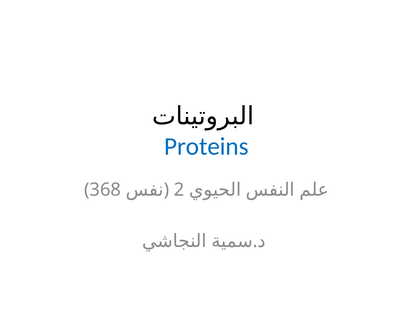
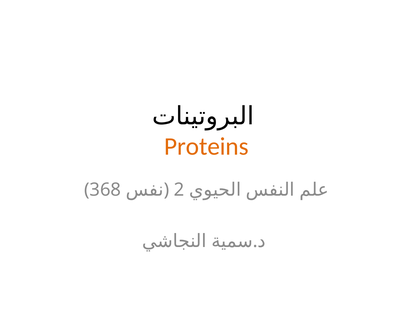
Proteins colour: blue -> orange (206, 146)
